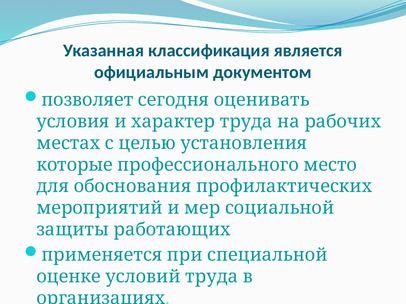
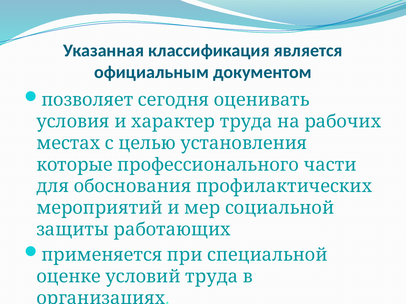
место: место -> части (330, 165)
